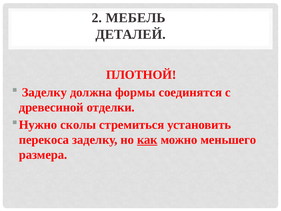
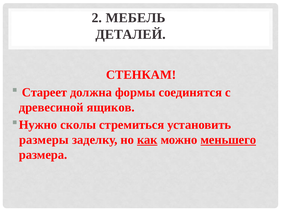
ПЛОТНОЙ: ПЛОТНОЙ -> СТЕНКАМ (141, 75)
Заделку: Заделку -> Стареет (44, 92)
отделки: отделки -> ящиков (111, 107)
перекоса: перекоса -> размеры (44, 140)
меньшего underline: none -> present (228, 140)
